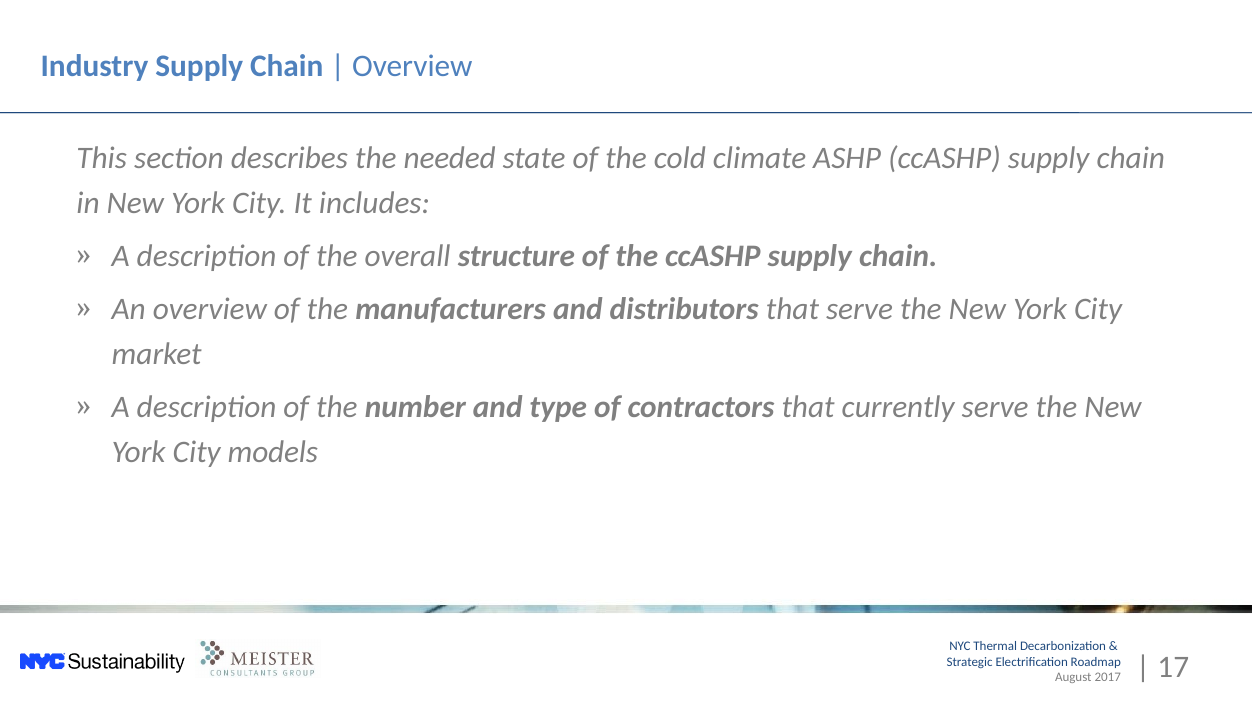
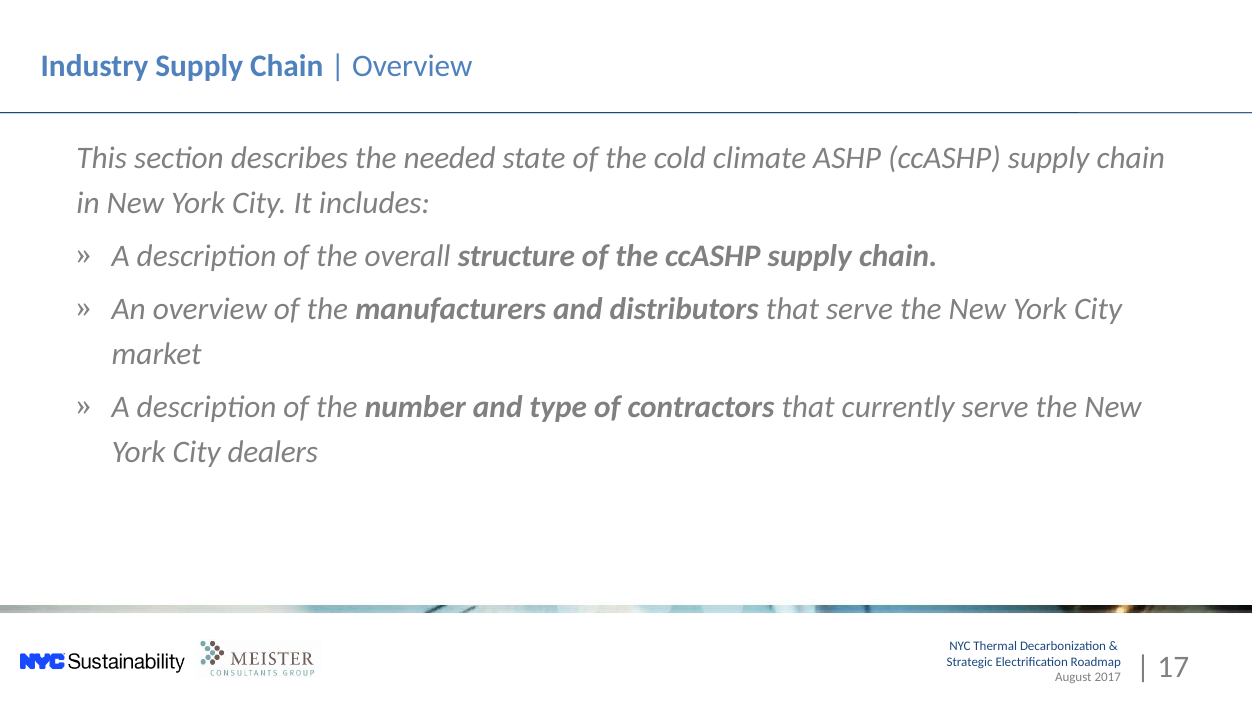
models: models -> dealers (273, 452)
